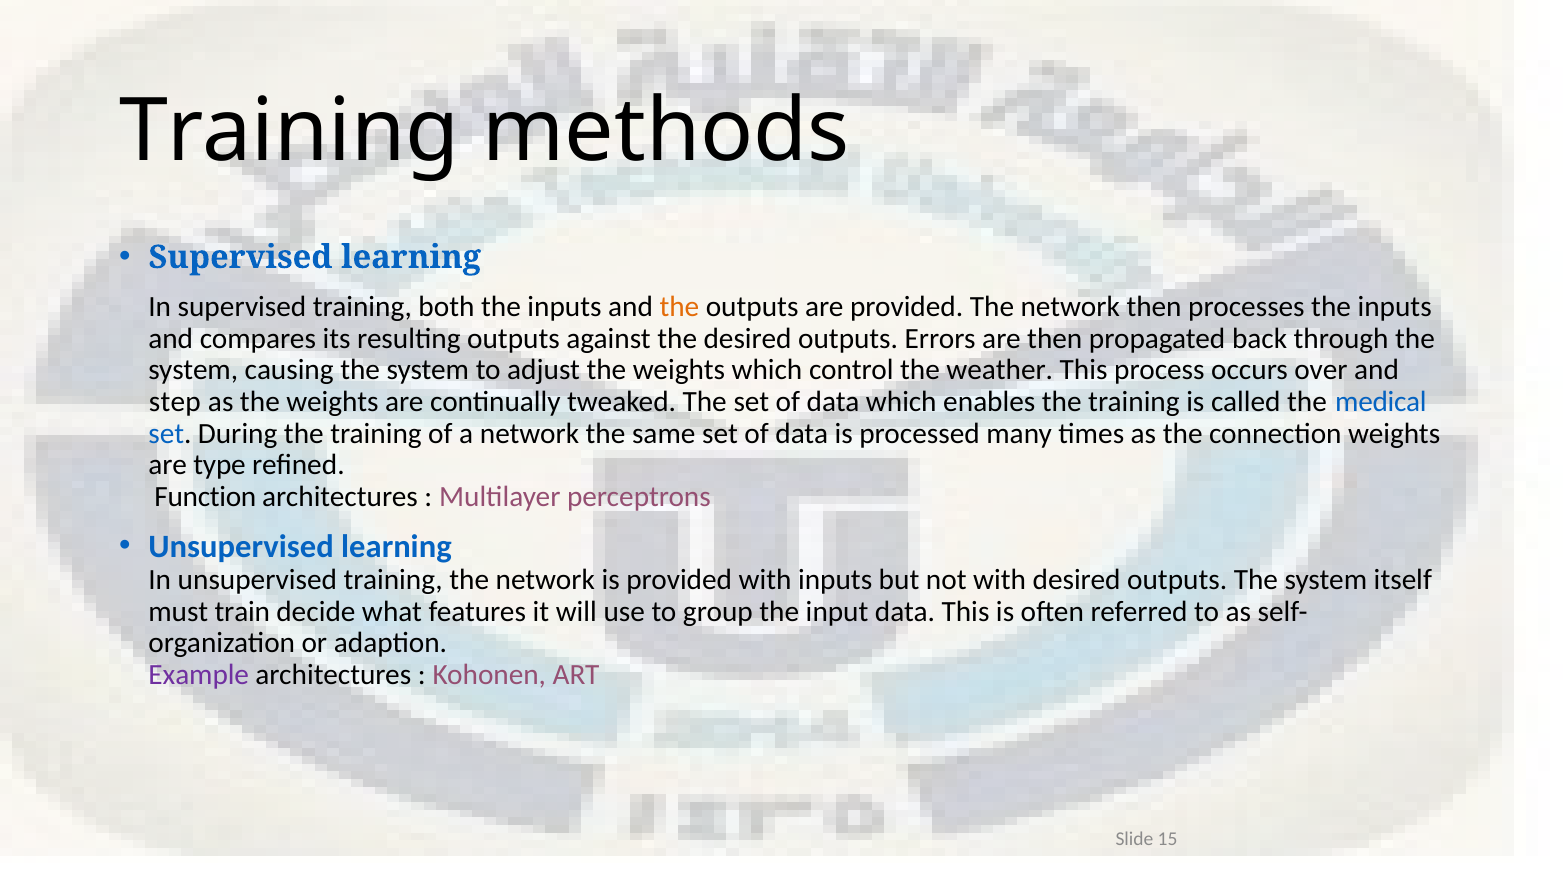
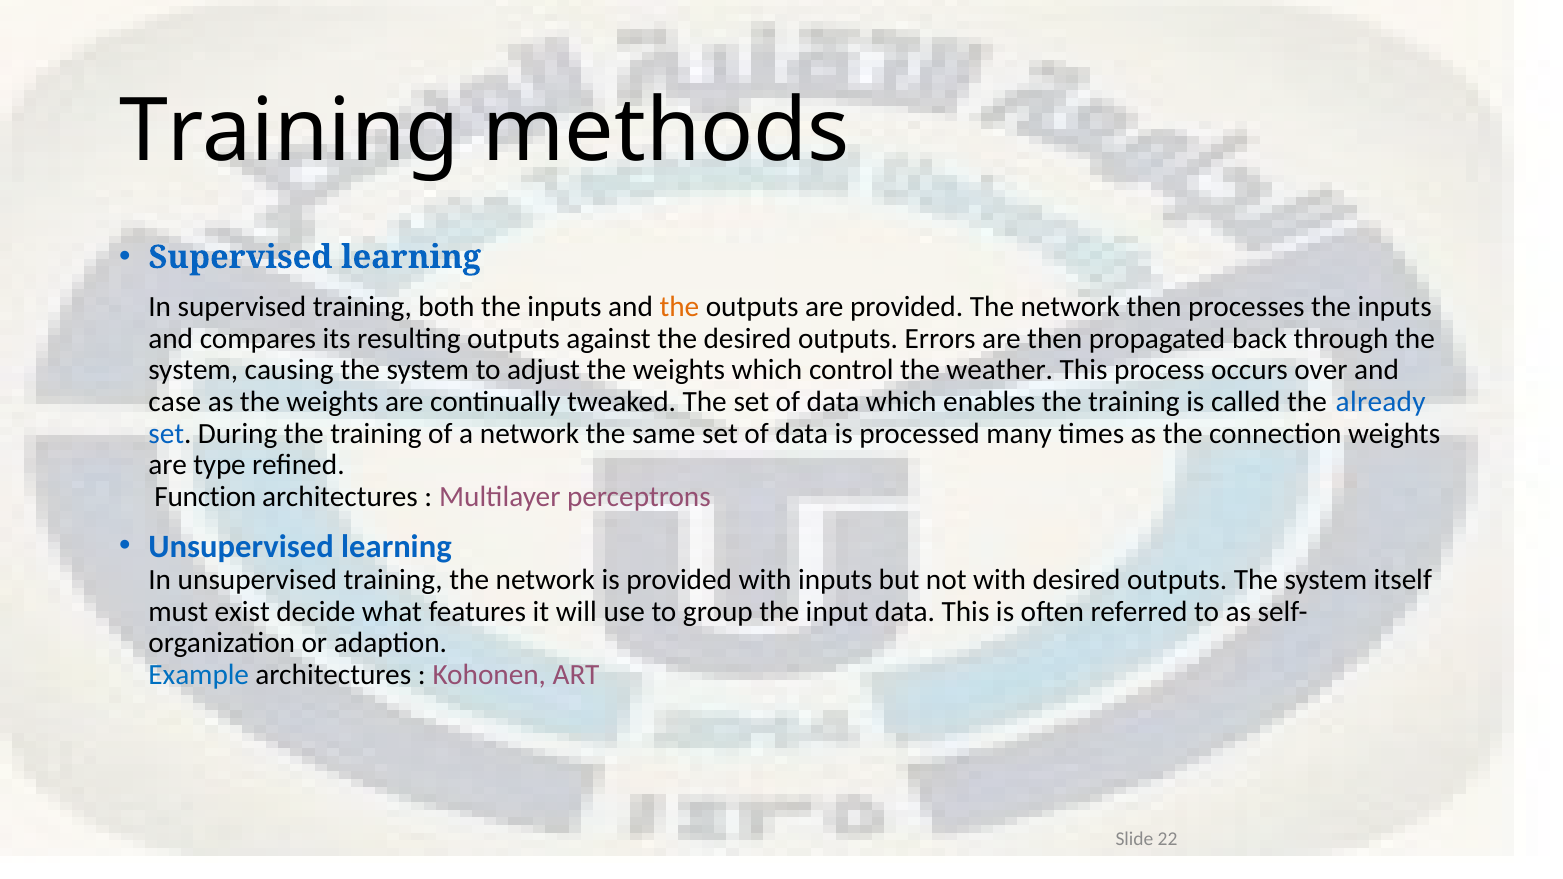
step: step -> case (175, 402)
medical: medical -> already (1381, 402)
train: train -> exist (242, 612)
Example colour: purple -> blue (199, 675)
15: 15 -> 22 (1168, 839)
